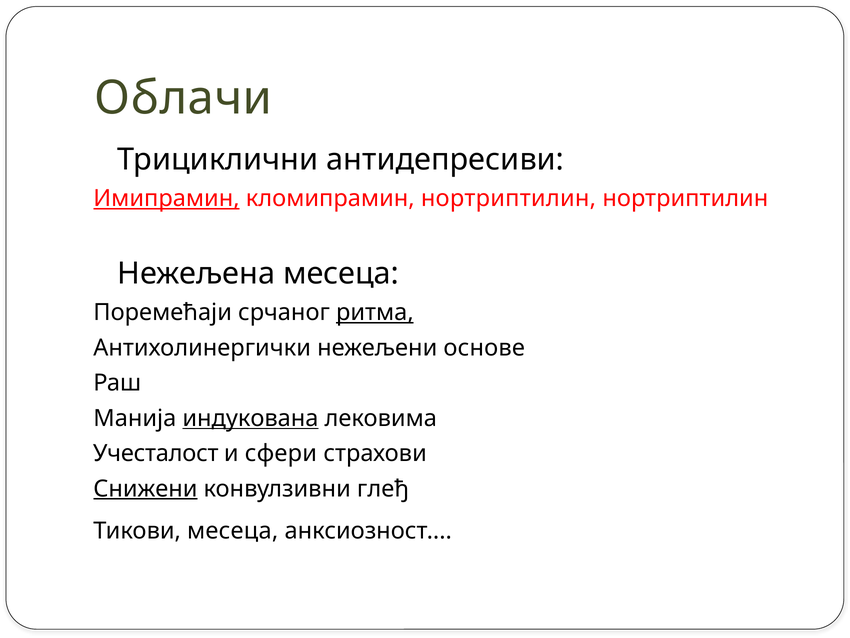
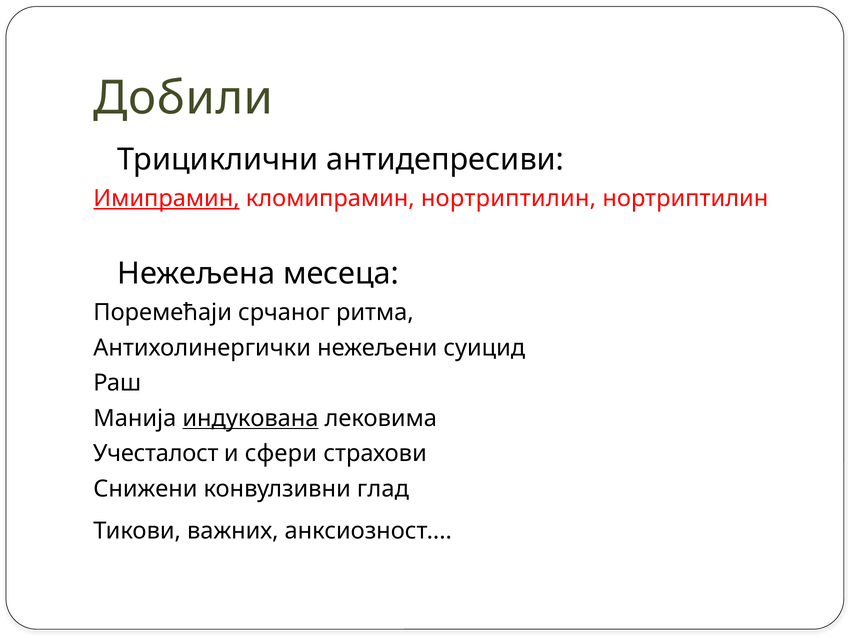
Облачи: Облачи -> Добили (183, 98)
ритма underline: present -> none (375, 312)
основе: основе -> суицид (484, 348)
Снижени underline: present -> none (145, 488)
глеђ: глеђ -> глад (383, 488)
Тикови месеца: месеца -> важних (233, 531)
